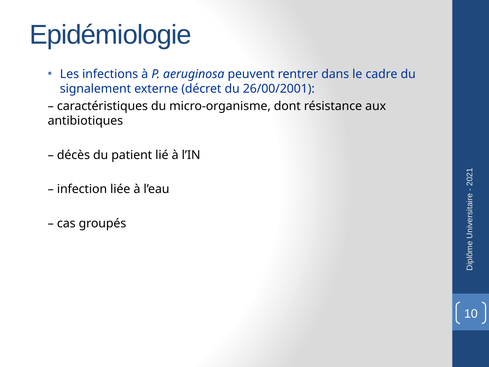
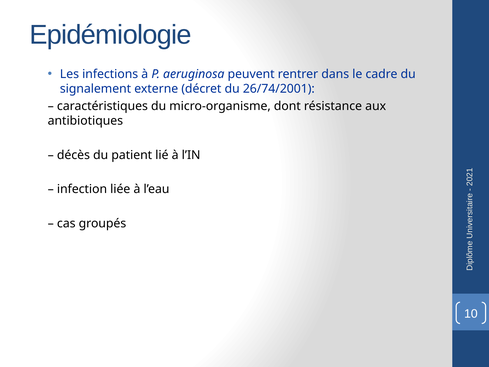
26/00/2001: 26/00/2001 -> 26/74/2001 (279, 89)
